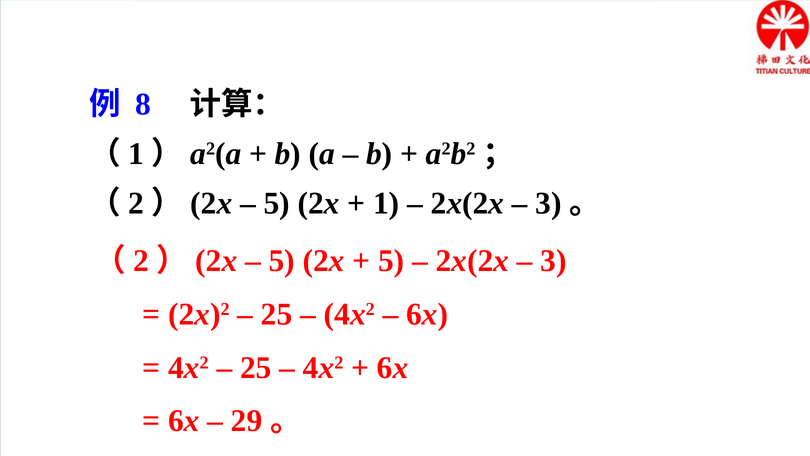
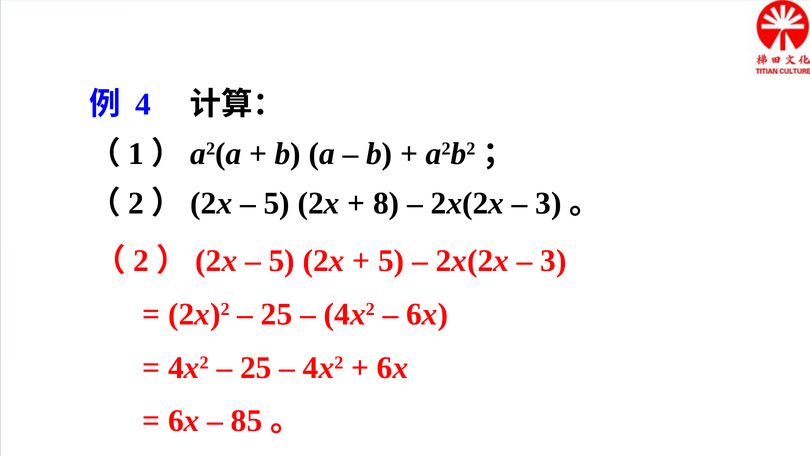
8: 8 -> 4 (143, 104)
1: 1 -> 8 (386, 203)
29: 29 -> 85 (247, 421)
